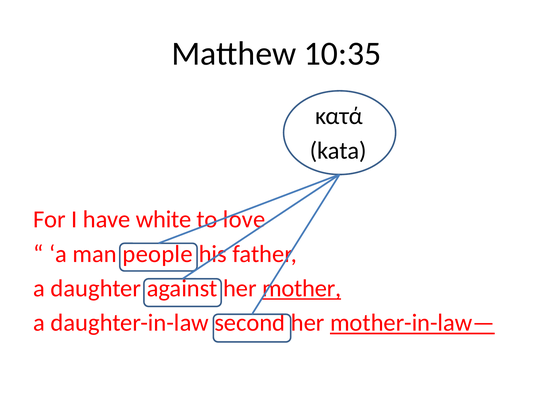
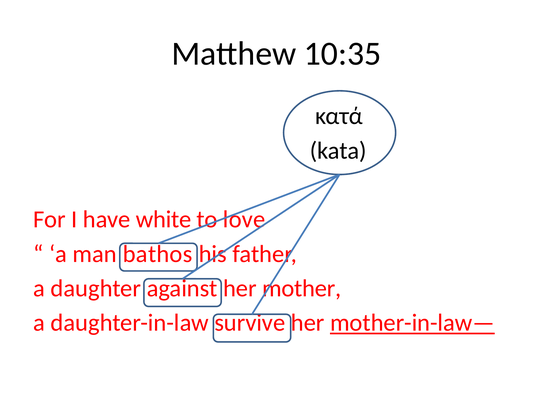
people: people -> bathos (158, 254)
mother underline: present -> none (302, 288)
second: second -> survive (250, 323)
